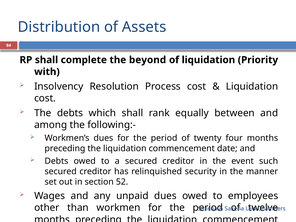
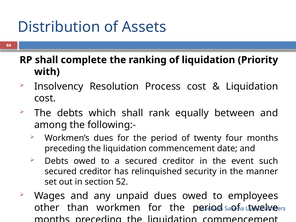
beyond: beyond -> ranking (148, 60)
